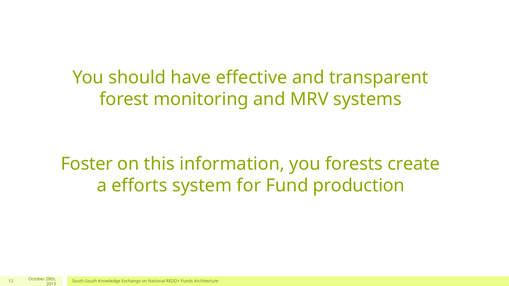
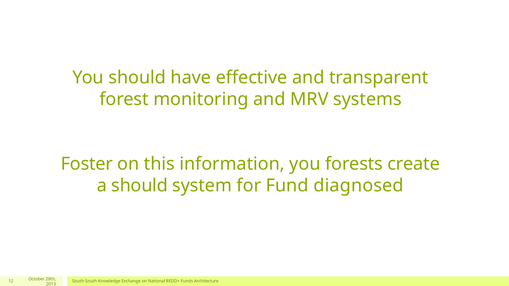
a efforts: efforts -> should (140, 186)
production: production -> diagnosed (359, 186)
